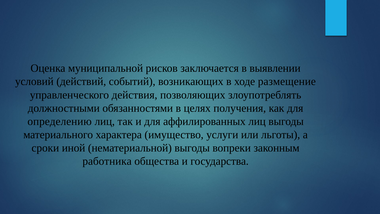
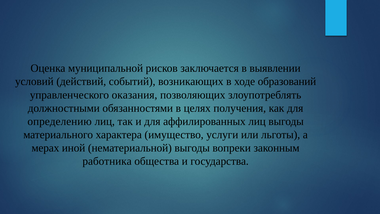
размещение: размещение -> образований (287, 81)
действия: действия -> оказания (135, 95)
сроки: сроки -> мерах (45, 148)
